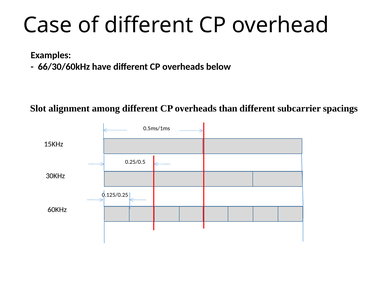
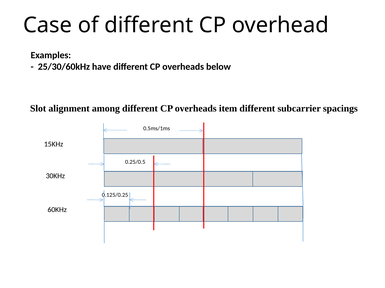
66/30/60kHz: 66/30/60kHz -> 25/30/60kHz (64, 67)
than: than -> item (228, 109)
